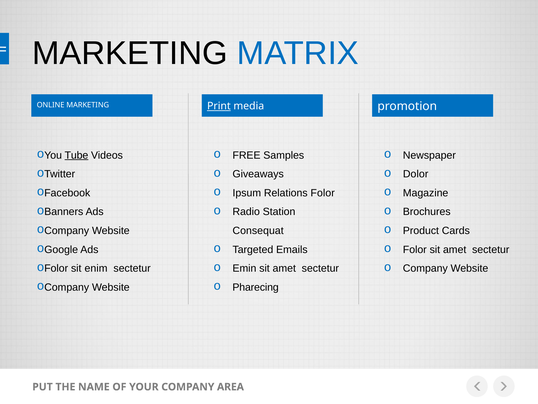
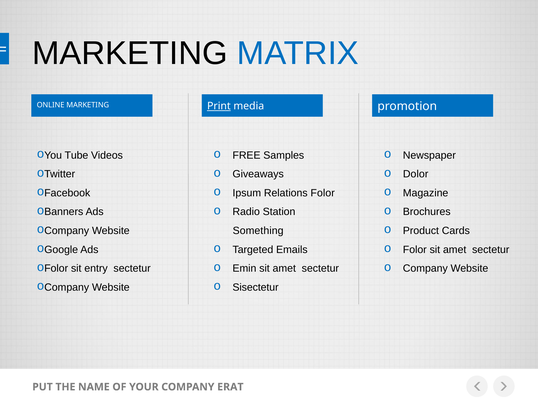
Tube underline: present -> none (76, 155)
Consequat: Consequat -> Something (258, 230)
enim: enim -> entry (96, 268)
Pharecing: Pharecing -> Sisectetur (256, 287)
AREA: AREA -> ERAT (230, 386)
